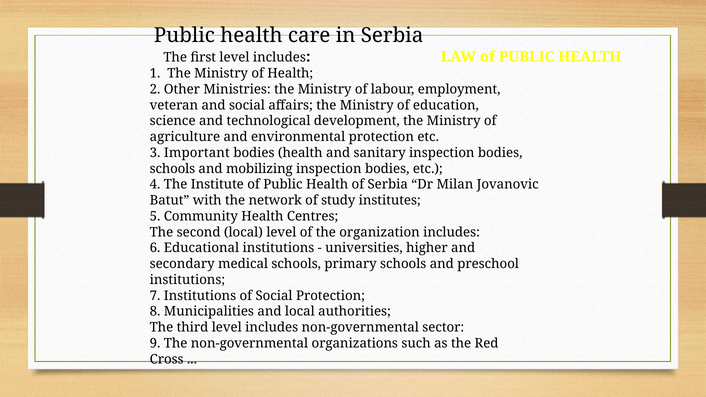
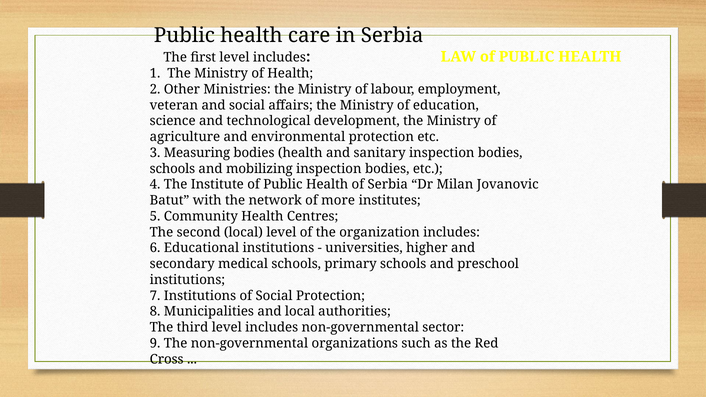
Important: Important -> Measuring (197, 153)
study: study -> more (338, 200)
